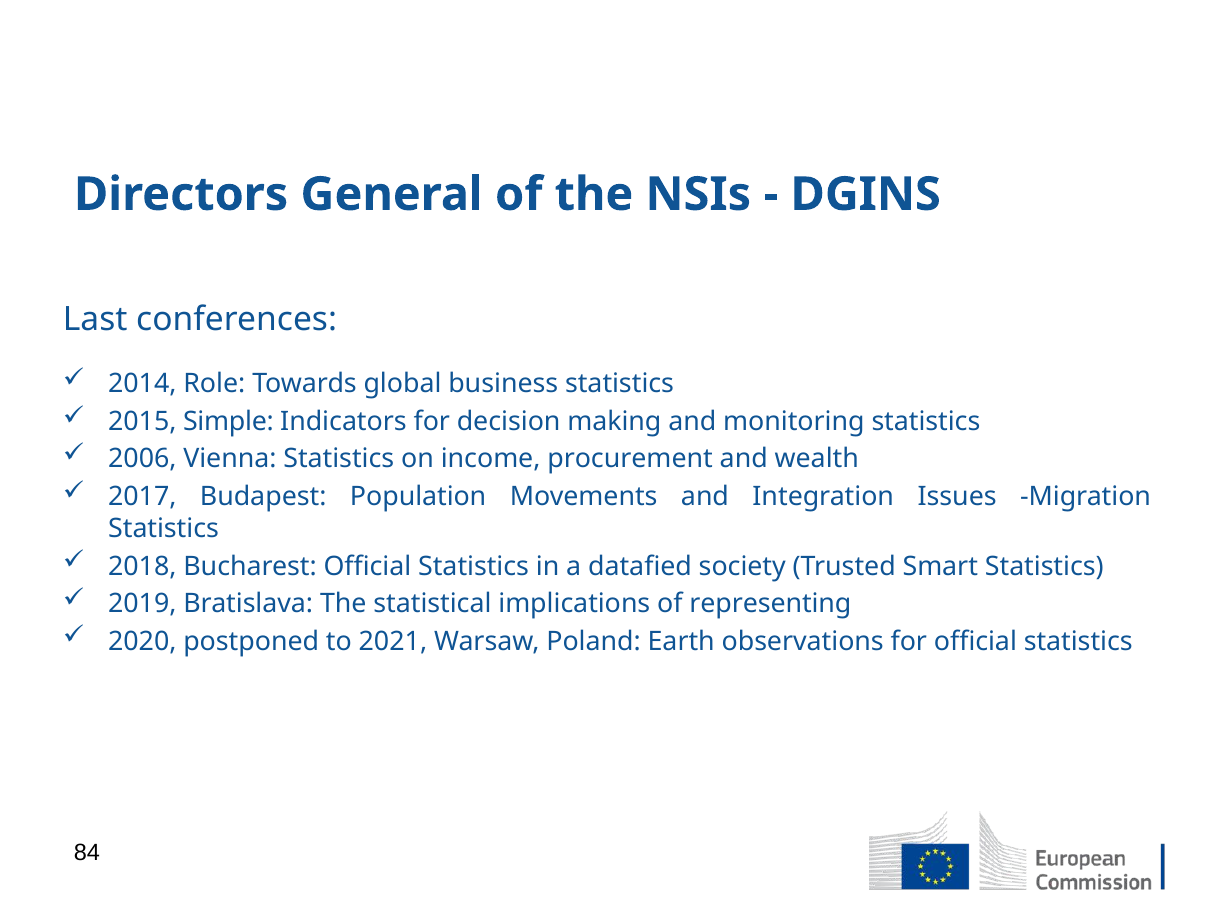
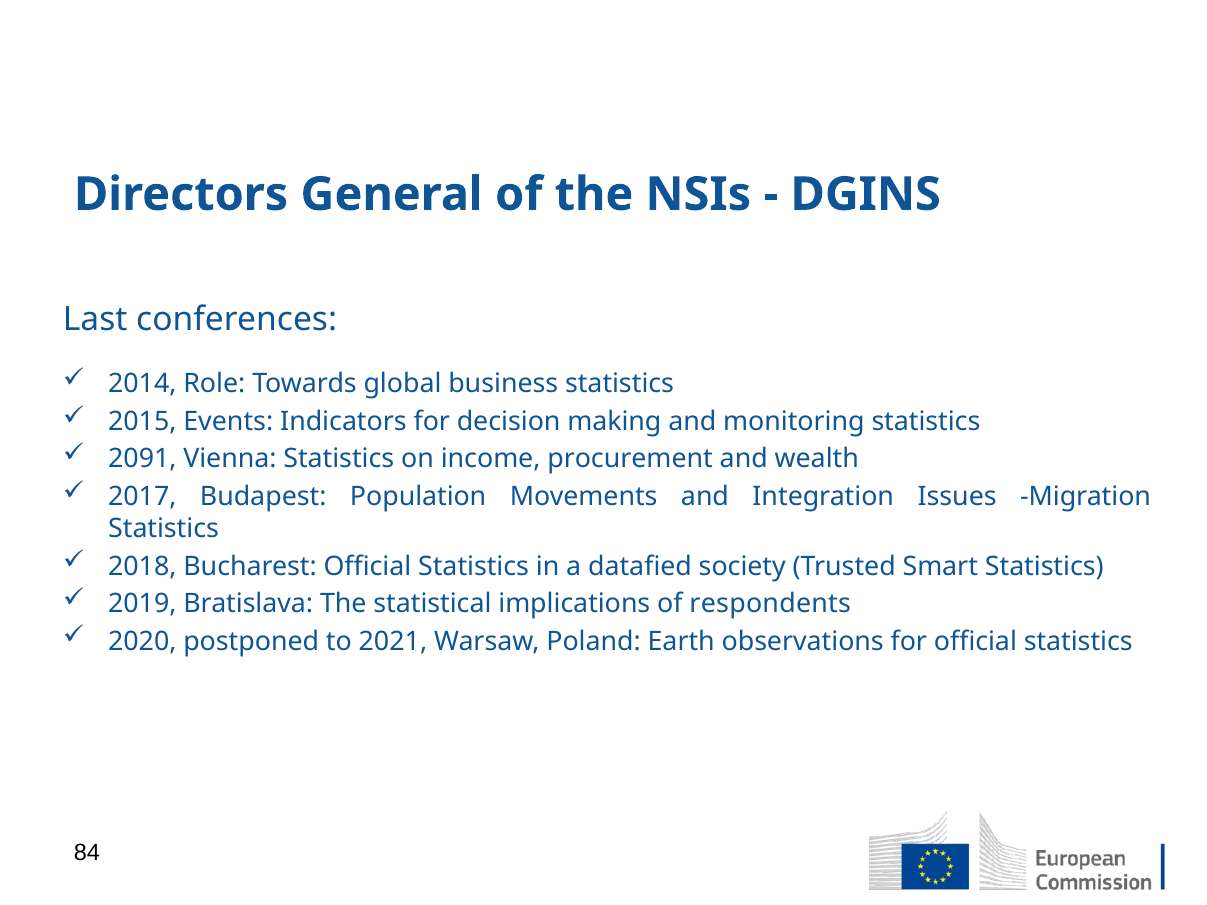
Simple: Simple -> Events (228, 422)
2006: 2006 -> 2091 (142, 459)
representing: representing -> respondents (770, 604)
